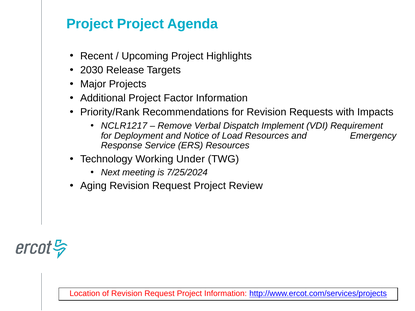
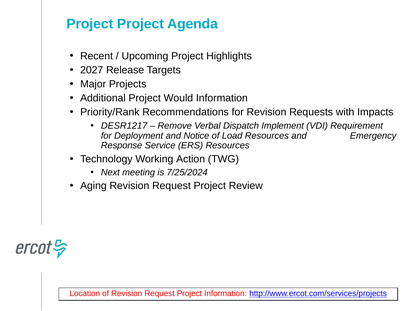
2030: 2030 -> 2027 (92, 70)
Factor: Factor -> Would (178, 98)
NCLR1217: NCLR1217 -> DESR1217 (124, 126)
Under: Under -> Action (191, 159)
